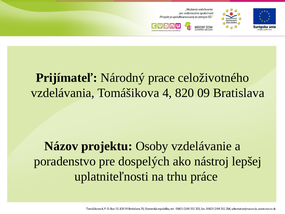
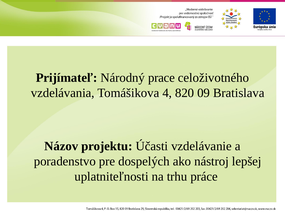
Osoby: Osoby -> Účasti (152, 146)
